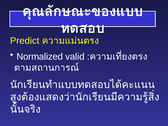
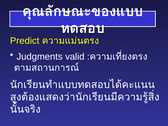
Normalized: Normalized -> Judgments (40, 57)
